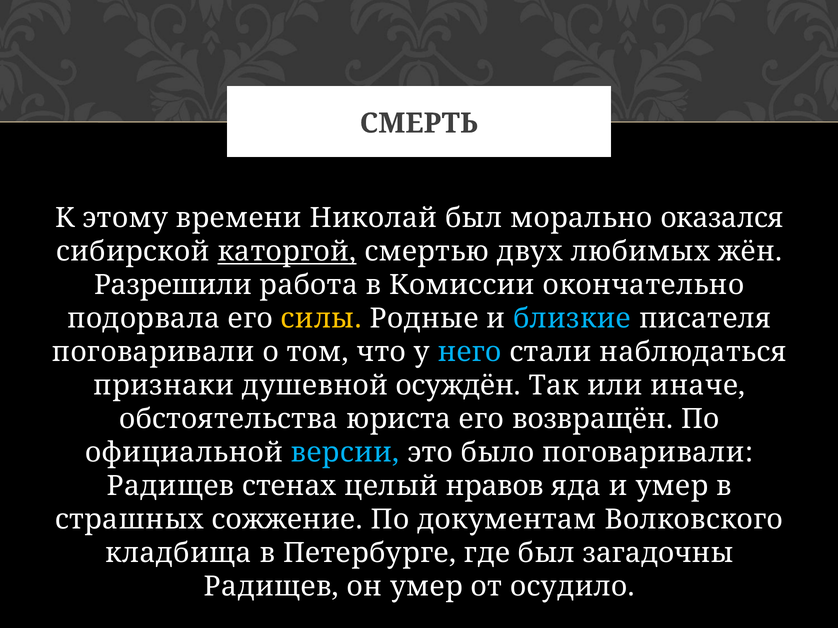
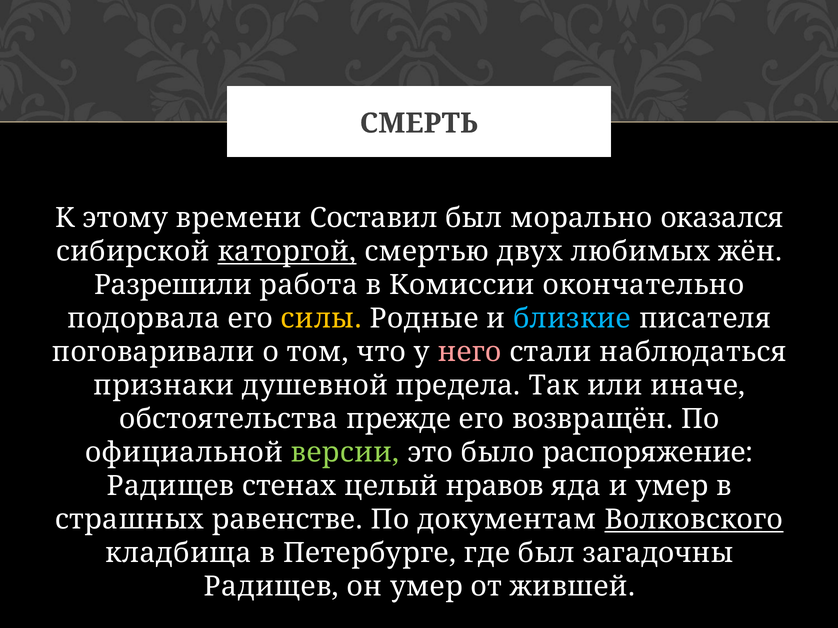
Николай: Николай -> Составил (374, 218)
него colour: light blue -> pink (470, 352)
осуждён: осуждён -> предела (458, 386)
юриста: юриста -> прежде (399, 420)
версии colour: light blue -> light green (345, 453)
было поговаривали: поговаривали -> распоряжение (648, 453)
сожжение: сожжение -> равенстве (287, 520)
Волковского underline: none -> present (694, 520)
осудило: осудило -> жившей (572, 587)
